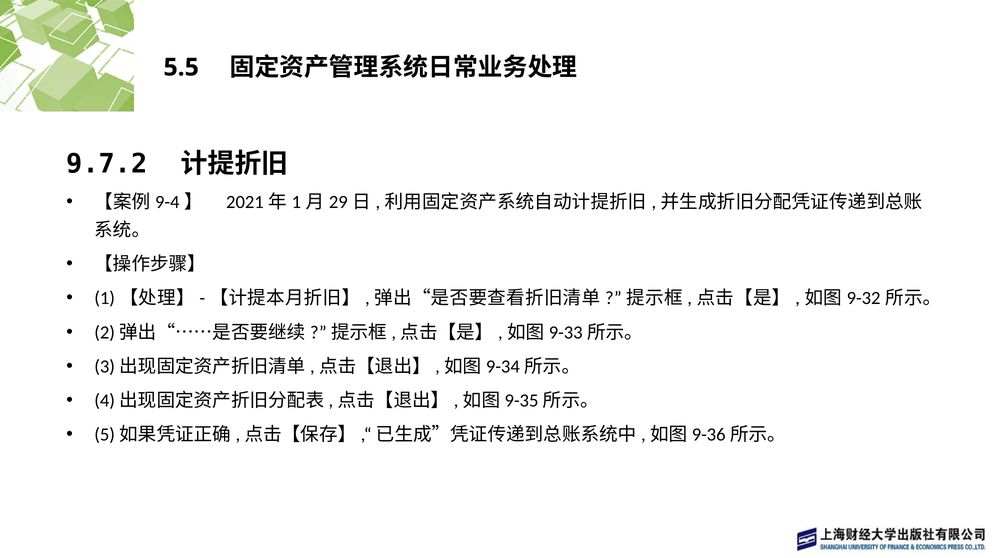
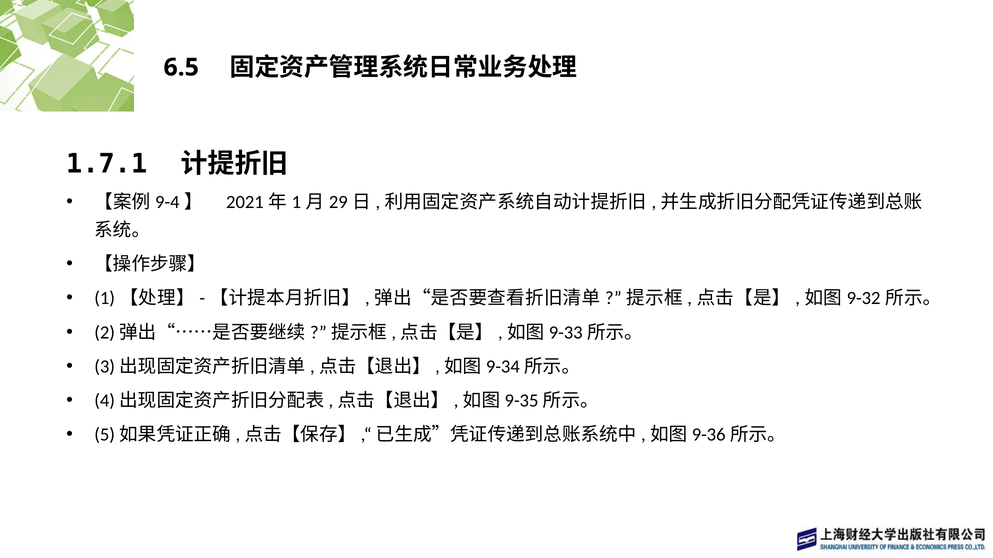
5.5: 5.5 -> 6.5 (181, 67)
9.7.2: 9.7.2 -> 1.7.1 (107, 164)
